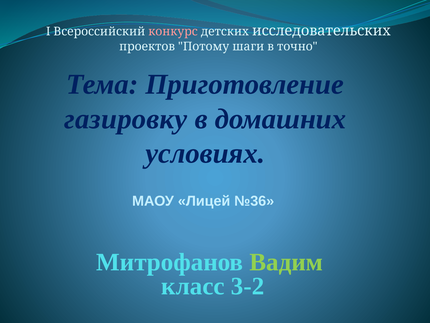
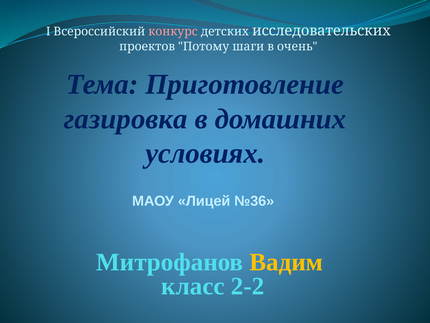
точно: точно -> очень (297, 46)
газировку: газировку -> газировка (126, 119)
Вадим colour: light green -> yellow (286, 262)
3-2: 3-2 -> 2-2 (248, 286)
